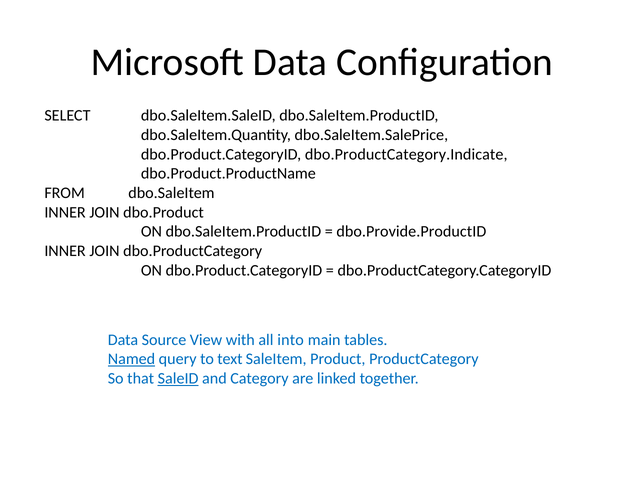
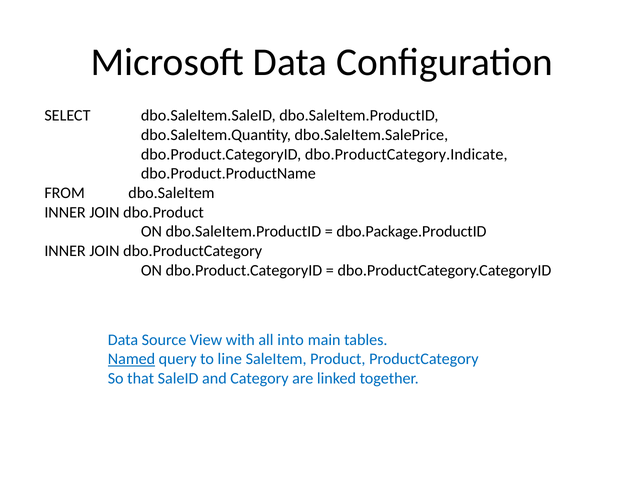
dbo.Provide.ProductID: dbo.Provide.ProductID -> dbo.Package.ProductID (411, 232)
text: text -> line (230, 359)
SaleID underline: present -> none (178, 378)
